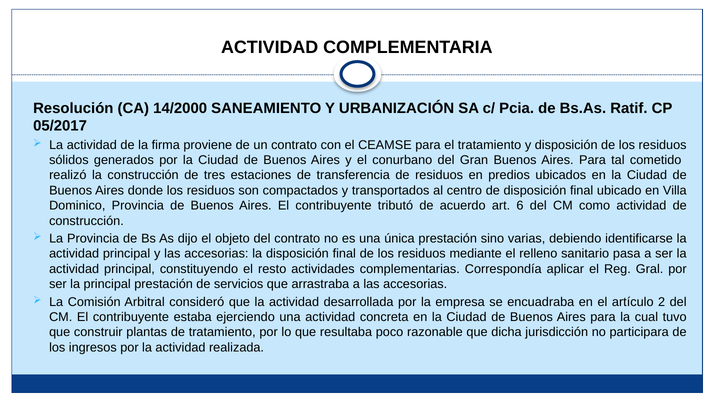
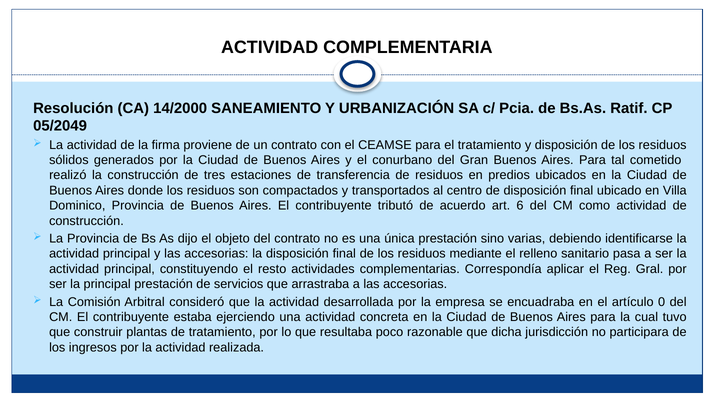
05/2017: 05/2017 -> 05/2049 (60, 126)
2: 2 -> 0 (662, 302)
